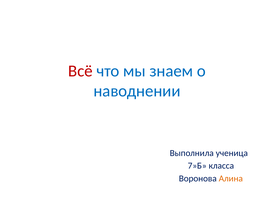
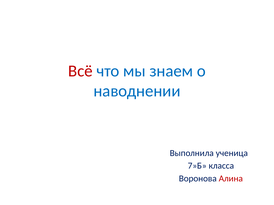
Алина colour: orange -> red (231, 179)
